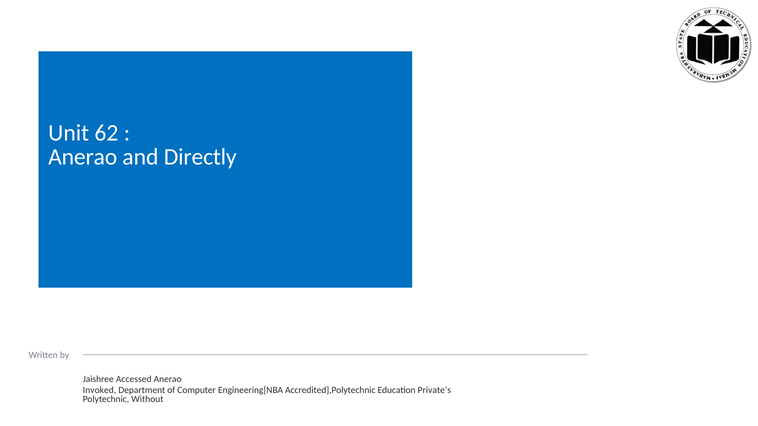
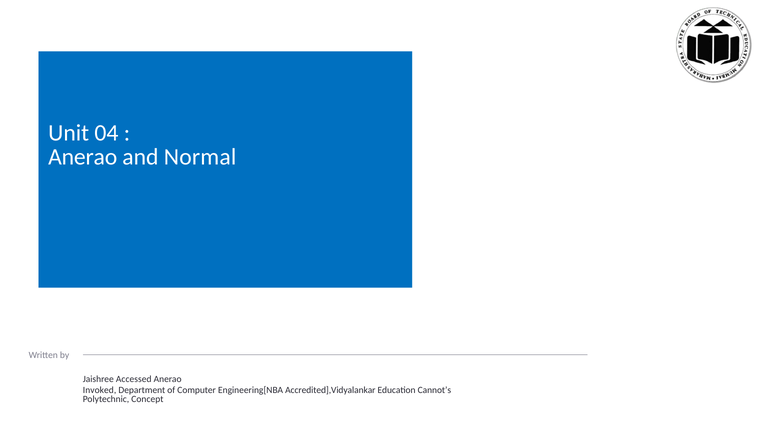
62: 62 -> 04 (106, 133)
Directly: Directly -> Normal (200, 157)
Accredited],Polytechnic: Accredited],Polytechnic -> Accredited],Vidyalankar (330, 390)
Private’s: Private’s -> Cannot’s (434, 390)
Without: Without -> Concept (147, 400)
